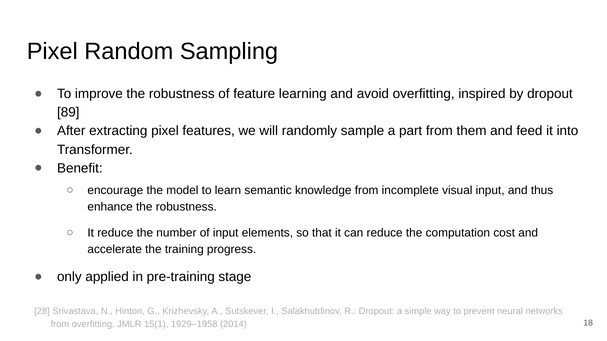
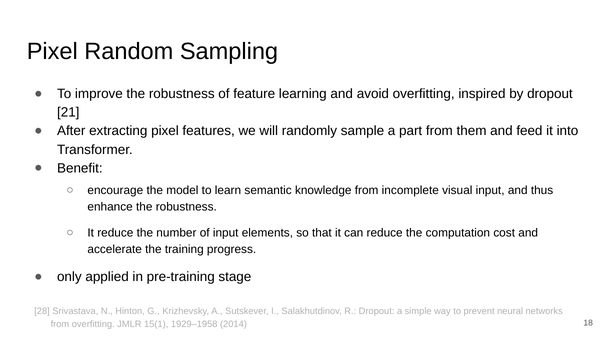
89: 89 -> 21 (68, 113)
